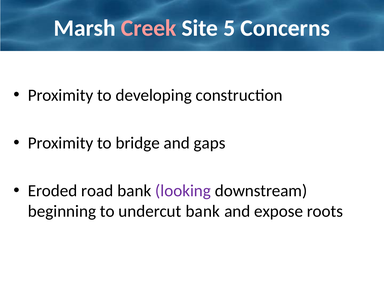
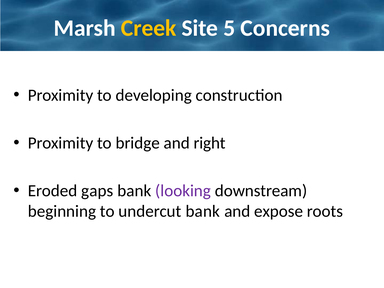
Creek colour: pink -> yellow (149, 28)
gaps: gaps -> right (210, 143)
road: road -> gaps (97, 191)
